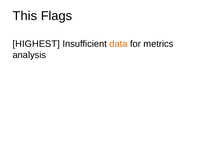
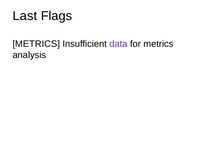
This: This -> Last (25, 16)
HIGHEST: HIGHEST -> METRICS (36, 44)
data colour: orange -> purple (118, 44)
